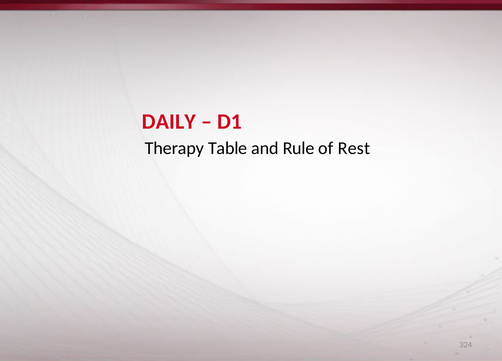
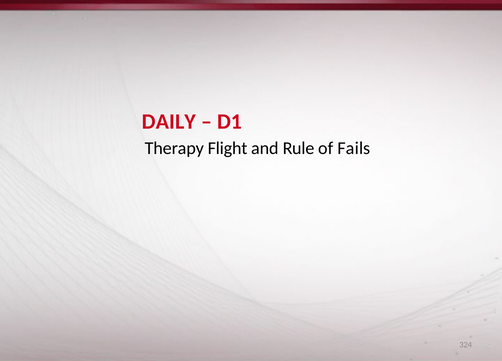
Table: Table -> Flight (228, 149)
Rest: Rest -> Fails (354, 149)
